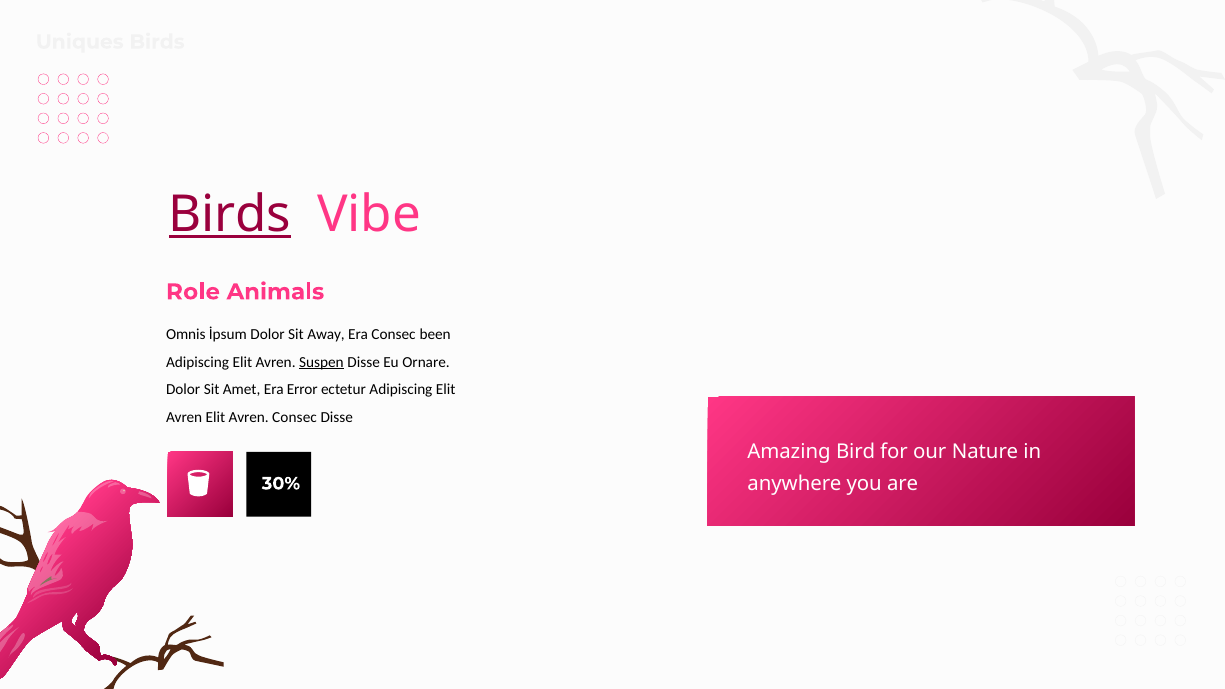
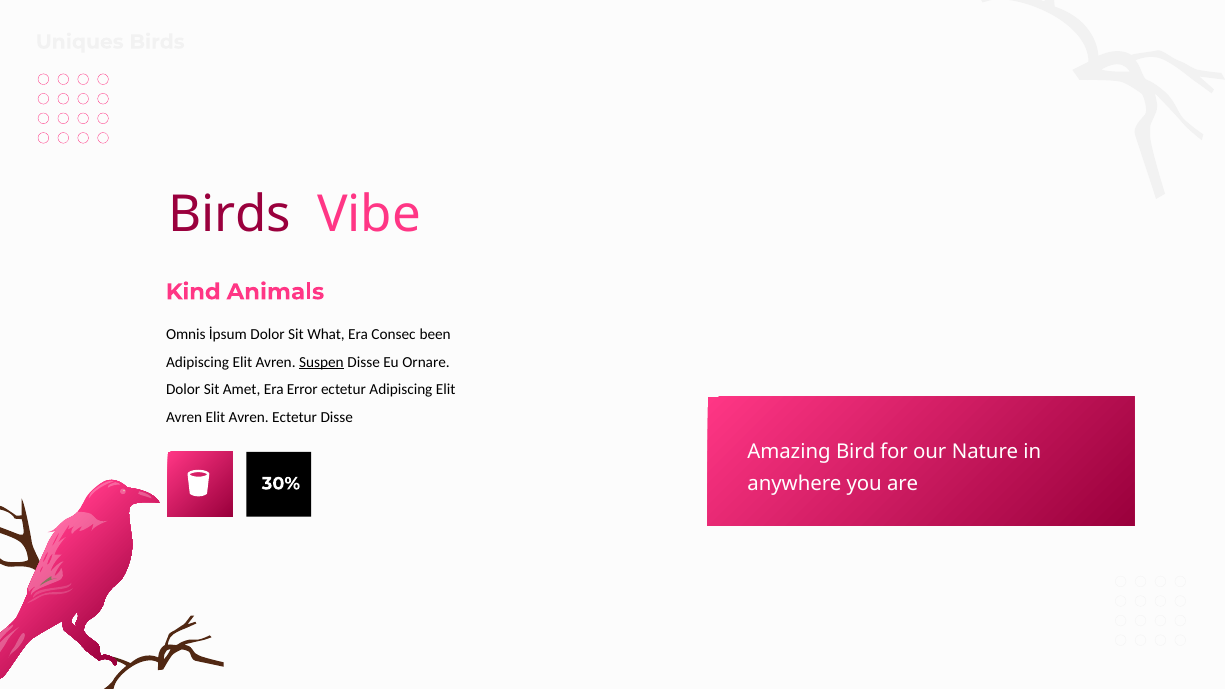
Birds underline: present -> none (230, 215)
Role: Role -> Kind (193, 292)
Away: Away -> What (326, 335)
Consec: Consec -> Ectetur (295, 417)
